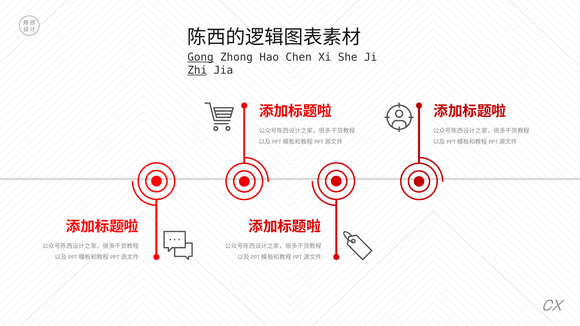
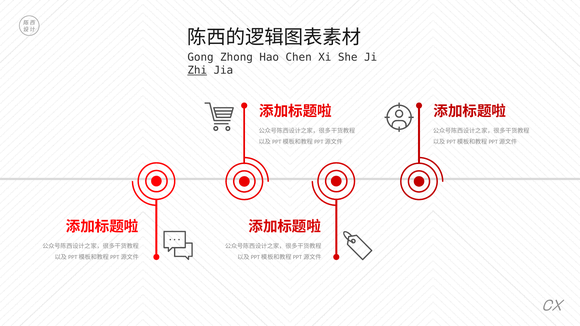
Gong underline: present -> none (201, 57)
